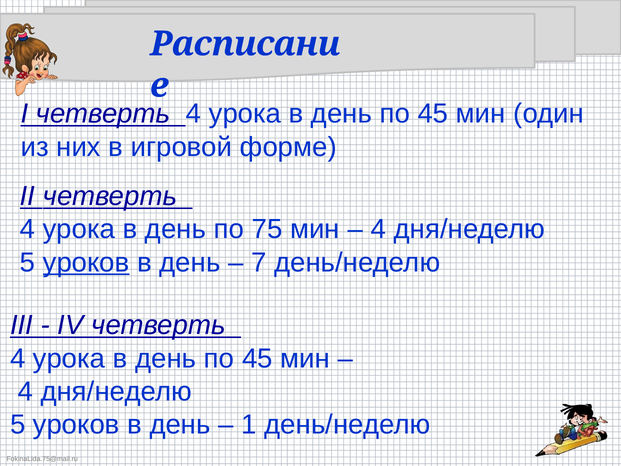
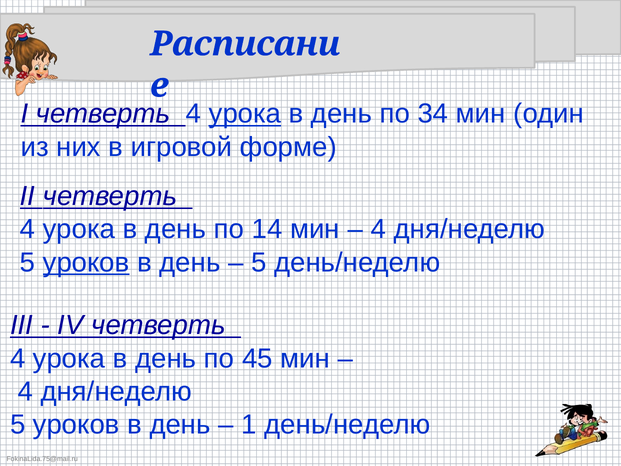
урока underline: none -> present (245, 114)
45: 45 -> 34 (433, 114)
75: 75 -> 14 (267, 229)
7: 7 -> 5 (259, 262)
